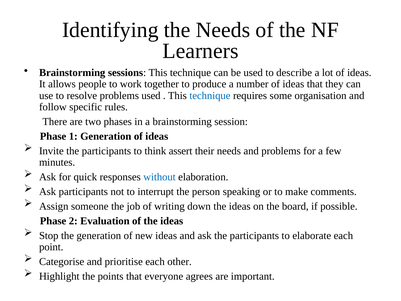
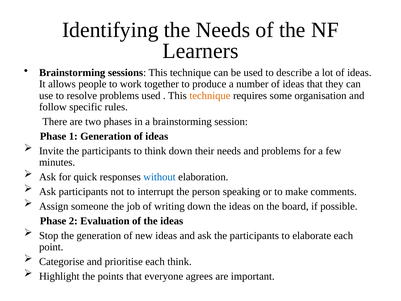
technique colour: blue -> orange (210, 95)
think assert: assert -> down (181, 151)
each other: other -> think (180, 261)
